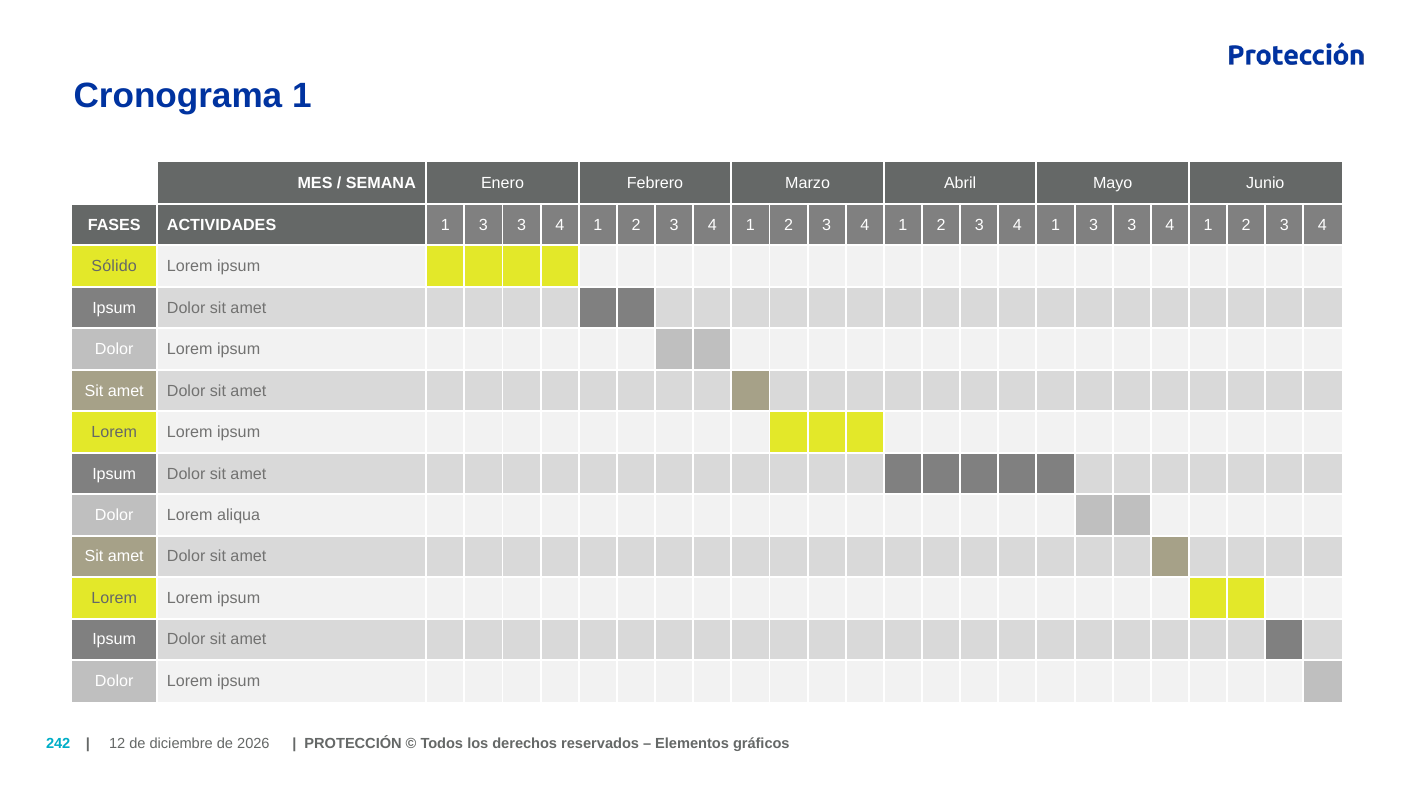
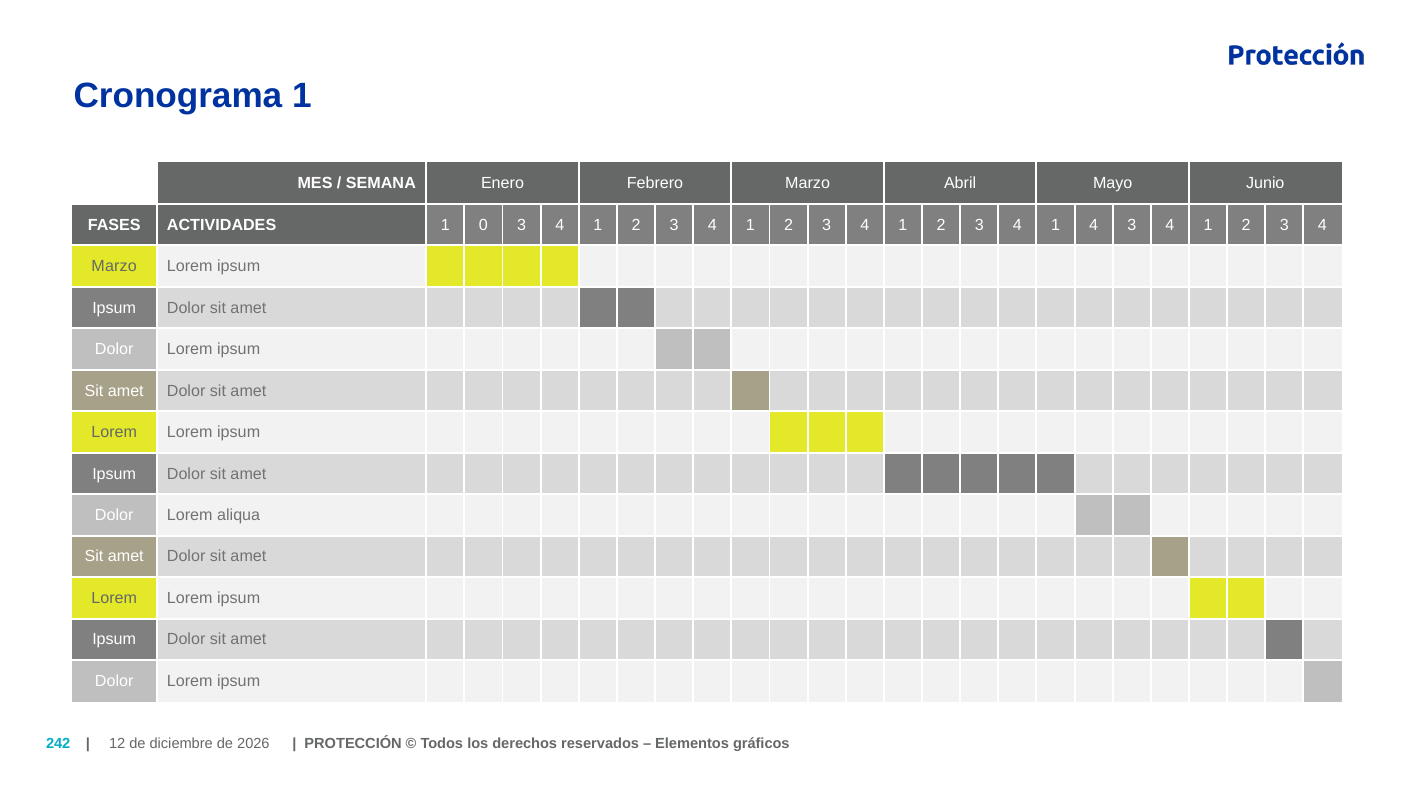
ACTIVIDADES 1 3: 3 -> 0 (483, 225)
4 1 3: 3 -> 4 (1094, 225)
Sólido: Sólido -> Marzo (114, 267)
